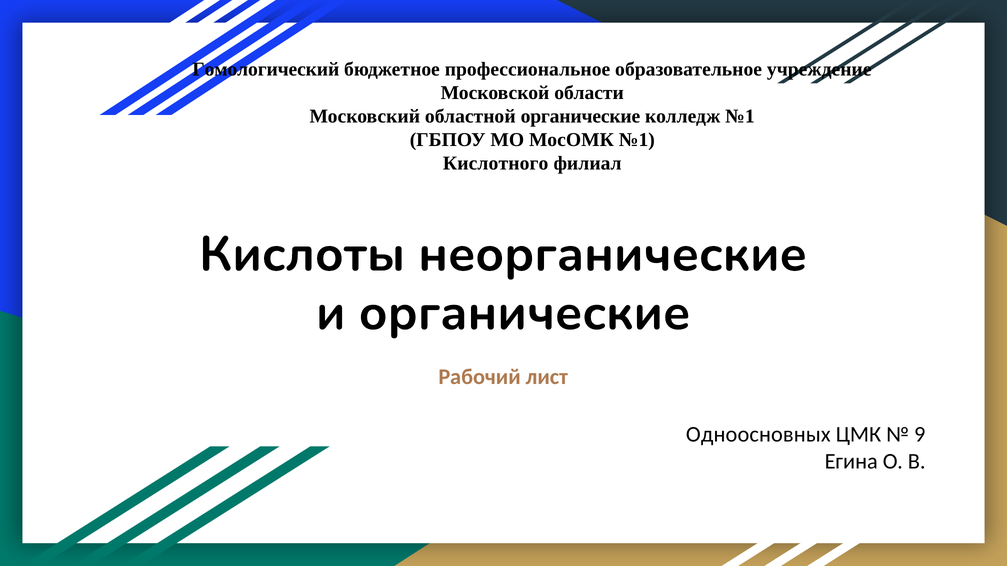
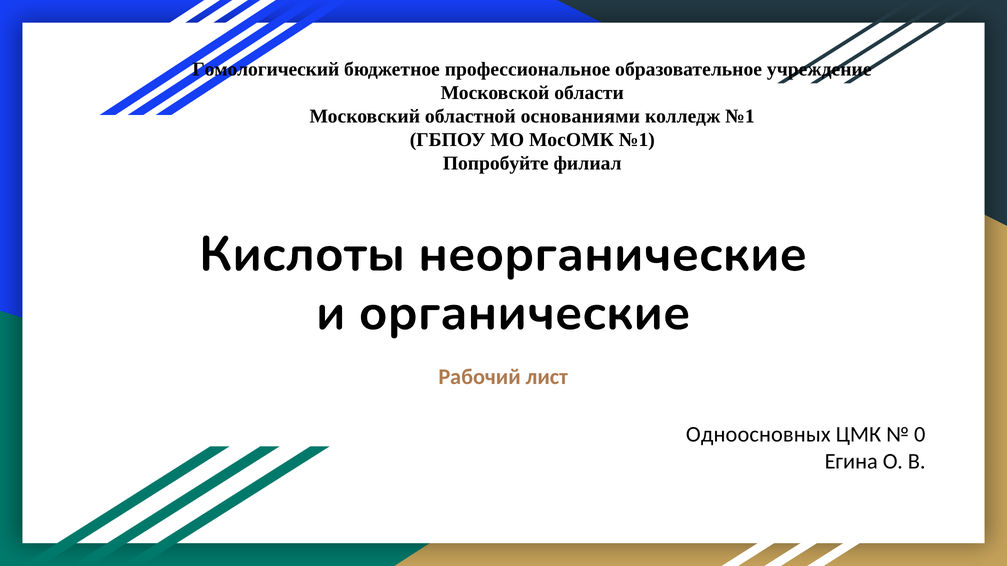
областной органические: органические -> основаниями (580, 116)
Кислотного: Кислотного -> Попробуйте (496, 163)
9: 9 -> 0 (920, 435)
